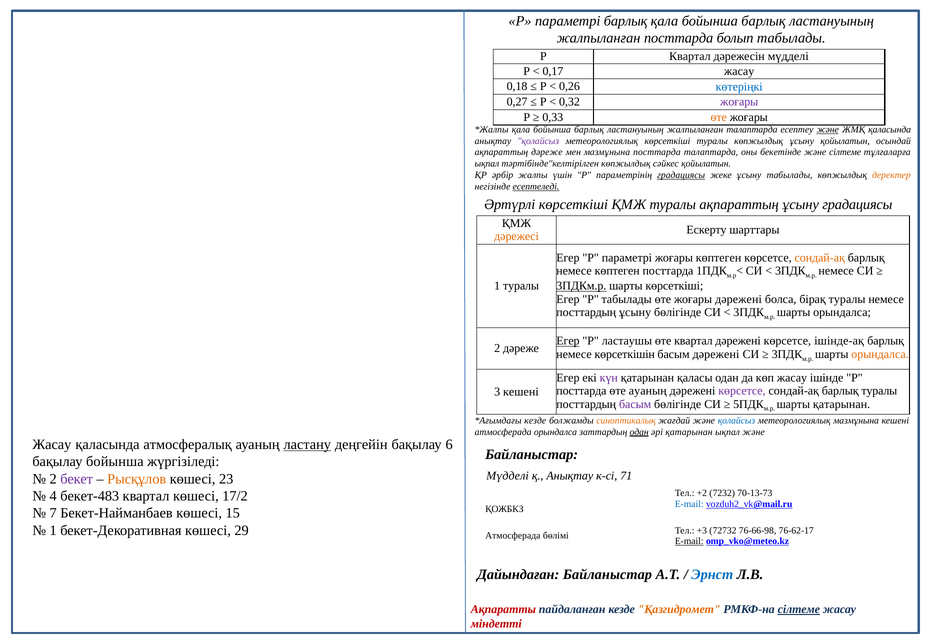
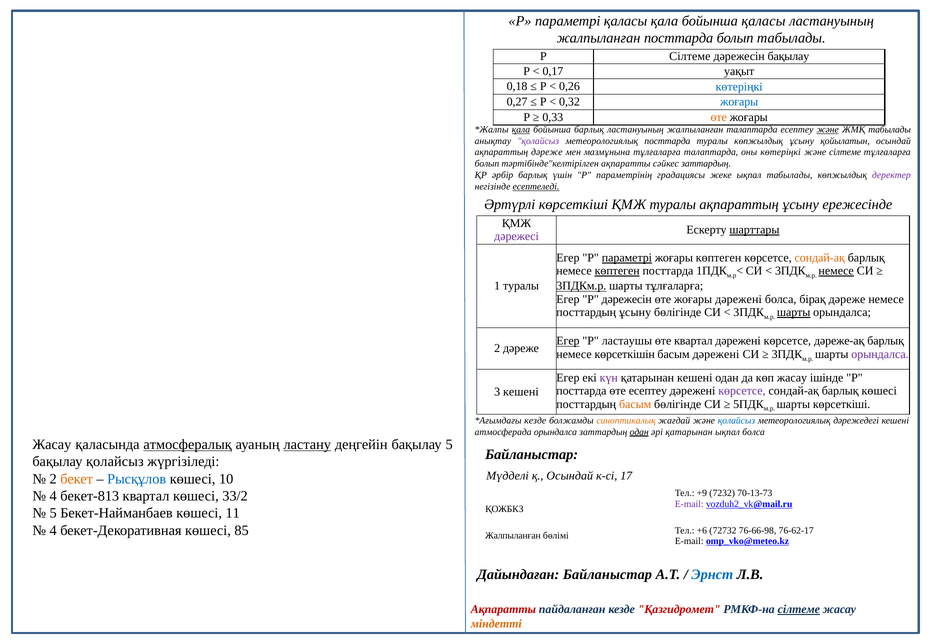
параметрі барлық: барлық -> қаласы (626, 21)
барлық: барлық -> қаласы (763, 21)
Р Квартал: Квартал -> Сілтеме (690, 57)
дәрежесін мүдделі: мүдделі -> бақылау (788, 57)
0,17 жасау: жасау -> уақыт (739, 71)
жоғары colour: purple -> blue (739, 102)
қала underline: none -> present (521, 130)
ЖМҚ қаласында: қаласында -> табылады (890, 130)
метеорологиялық көрсеткіші: көрсеткіші -> посттарда (667, 141)
мазмұнына посттарда: посттарда -> тұлғаларға (657, 152)
оны бекетінде: бекетінде -> көтеріңкі (781, 152)
ықпал: ықпал -> болып (487, 164)
тәртібінде"келтірілген көпжылдық: көпжылдық -> ақпаратты (626, 164)
сәйкес қойылатын: қойылатын -> заттардың (706, 164)
әрбір жалпы: жалпы -> барлық (533, 175)
градациясы underline: present -> none (681, 175)
жеке ұсыну: ұсыну -> ықпал (749, 175)
деректер colour: orange -> purple (891, 175)
ұсыну градациясы: градациясы -> ережесінде (857, 205)
шарттары underline: none -> present (754, 230)
дәрежесі colour: orange -> purple (517, 237)
параметрі underline: none -> present (627, 258)
көптеген underline: none -> present (617, 271)
немесе underline: none -> present (836, 271)
шарты көрсеткіші: көрсеткіші -> тұлғаларға (674, 286)
P табылады: табылады -> дәрежесін (627, 299)
бірақ туралы: туралы -> дәреже (847, 299)
шарты underline: none -> present (794, 313)
ішінде-ақ: ішінде-ақ -> дәреже-ақ (839, 341)
орындалса colour: orange -> purple (880, 354)
қатарынан қаласы: қаласы -> кешені (695, 378)
өте ауаның: ауаның -> есептеу (648, 391)
барлық туралы: туралы -> көшесі (879, 391)
басым colour: purple -> orange (635, 404)
шарты қатарынан: қатарынан -> көрсеткіші (842, 404)
метеорологиялық мазмұнына: мазмұнына -> дәрежедегі (856, 421)
ықпал және: және -> болса (754, 432)
атмосфералық underline: none -> present (188, 445)
бақылау 6: 6 -> 5 (449, 445)
бақылау бойынша: бойынша -> қолайсыз (115, 462)
қ Анықтау: Анықтау -> Осындай (570, 476)
71: 71 -> 17 (626, 476)
бекет colour: purple -> orange (77, 479)
Рысқұлов colour: orange -> blue (137, 479)
23: 23 -> 10 (226, 479)
+2: +2 -> +9 (702, 494)
бекет-483: бекет-483 -> бекет-813 (90, 496)
17/2: 17/2 -> 33/2 (235, 496)
E-mail colour: blue -> purple (689, 504)
7: 7 -> 5 (53, 514)
15: 15 -> 11 (233, 514)
1: 1 -> 4 (53, 531)
29: 29 -> 85 (242, 531)
+3: +3 -> +6 (702, 531)
Атмосферада: Атмосферада -> Жалпыланған (513, 536)
E-mail underline: present -> none (689, 542)
Қазгидромет colour: orange -> red (679, 610)
міндетті colour: red -> orange (496, 624)
